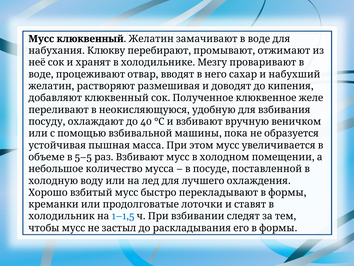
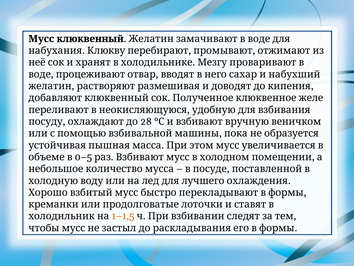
40: 40 -> 28 (146, 121)
5–5: 5–5 -> 0–5 (83, 157)
1–1,5 colour: blue -> orange (123, 216)
